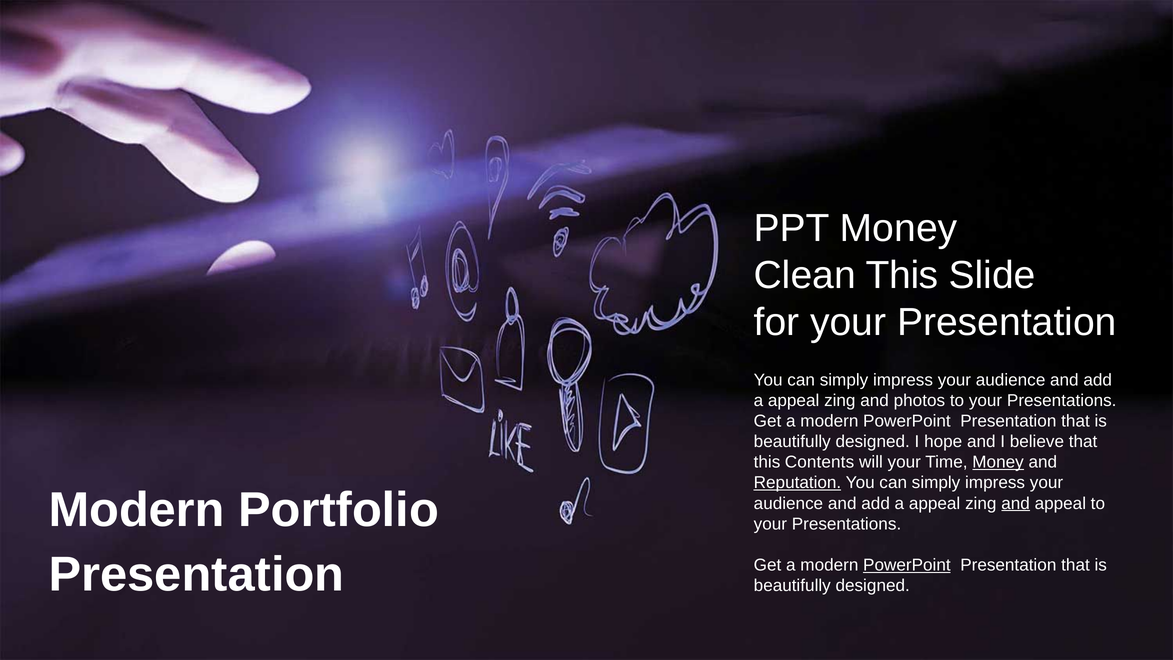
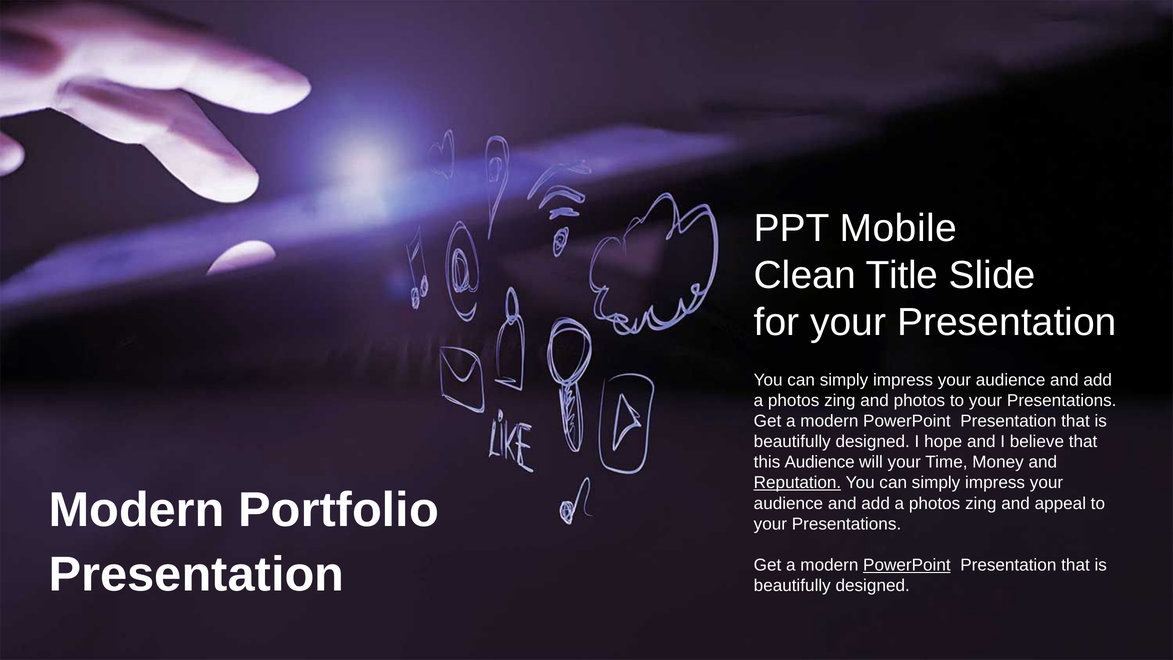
PPT Money: Money -> Mobile (898, 228)
Clean This: This -> Title (902, 275)
appeal: appeal -> photos (794, 401)
this Contents: Contents -> Audience (820, 462)
Money underline: present -> none (998, 462)
appeal: appeal -> photos (935, 503)
and underline: present -> none (1016, 503)
